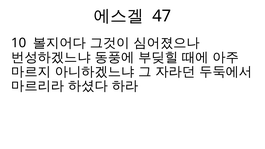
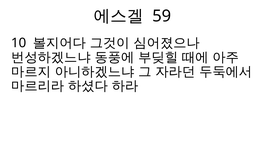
47: 47 -> 59 (162, 16)
